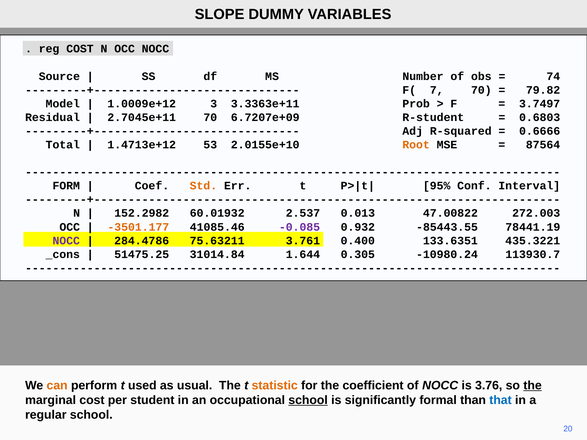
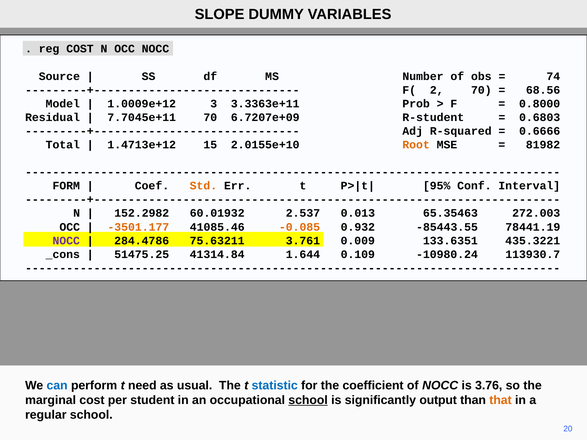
7: 7 -> 2 (437, 90)
79.82: 79.82 -> 68.56 (543, 90)
3.7497: 3.7497 -> 0.8000 (540, 104)
2.7045e+11: 2.7045e+11 -> 7.7045e+11 (142, 117)
53: 53 -> 15 (210, 145)
87564: 87564 -> 81982 (543, 145)
47.00822: 47.00822 -> 65.35463 (450, 213)
-0.085 colour: purple -> orange (300, 227)
0.400: 0.400 -> 0.009 (358, 241)
31014.84: 31014.84 -> 41314.84 (217, 254)
0.305: 0.305 -> 0.109 (358, 254)
can colour: orange -> blue (57, 386)
used: used -> need (142, 386)
statistic colour: orange -> blue (275, 386)
the underline: present -> none (533, 386)
formal: formal -> output (438, 400)
that colour: blue -> orange (500, 400)
